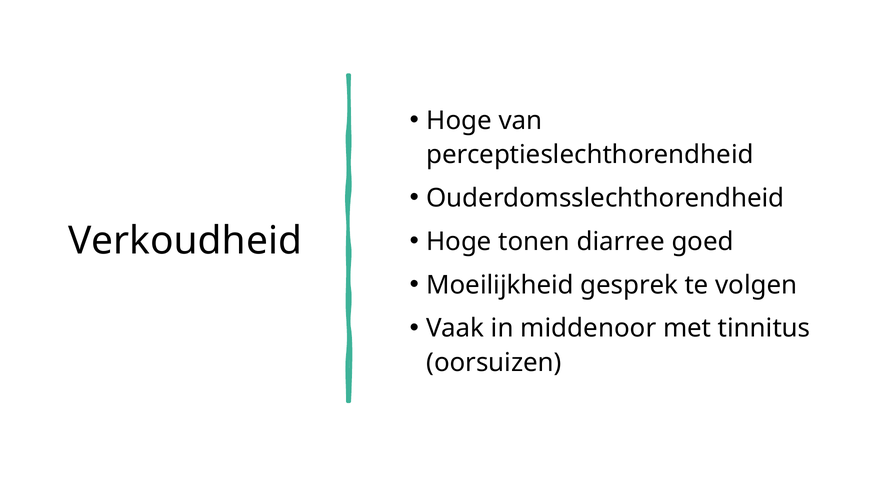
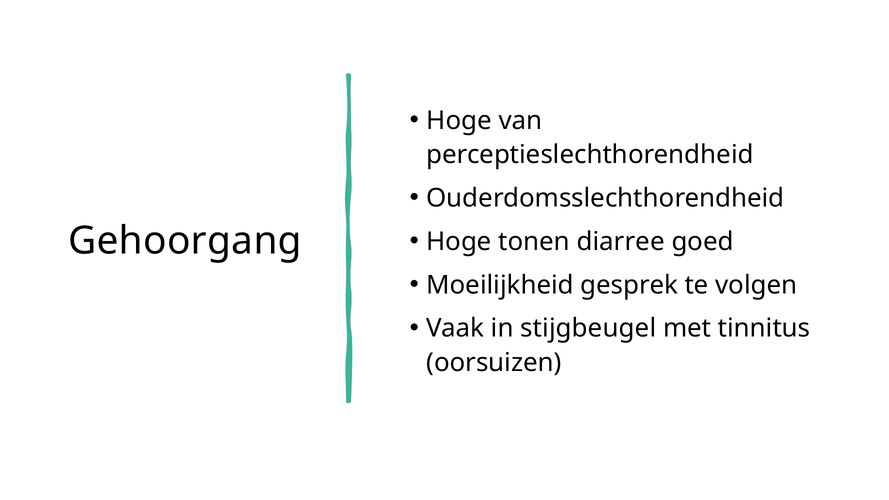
Verkoudheid: Verkoudheid -> Gehoorgang (185, 241)
middenoor: middenoor -> stijgbeugel (588, 328)
